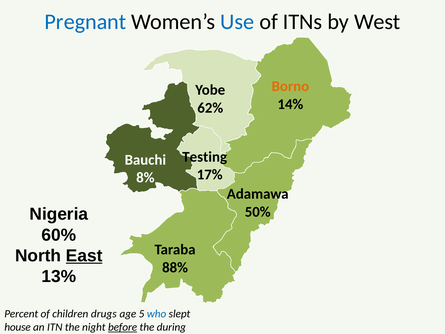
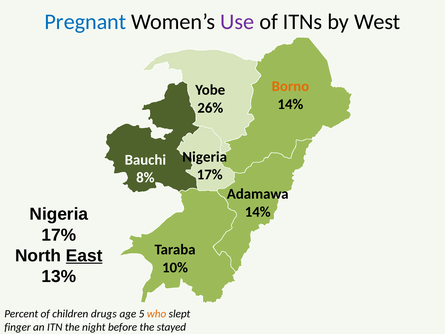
Use colour: blue -> purple (237, 22)
62%: 62% -> 26% (210, 108)
Testing: Testing -> Nigeria (205, 157)
50%: 50% -> 14% (258, 212)
60%: 60% -> 17% (59, 235)
88%: 88% -> 10% (175, 267)
who colour: blue -> orange (157, 314)
house: house -> finger (18, 327)
before underline: present -> none (123, 327)
during: during -> stayed (171, 327)
